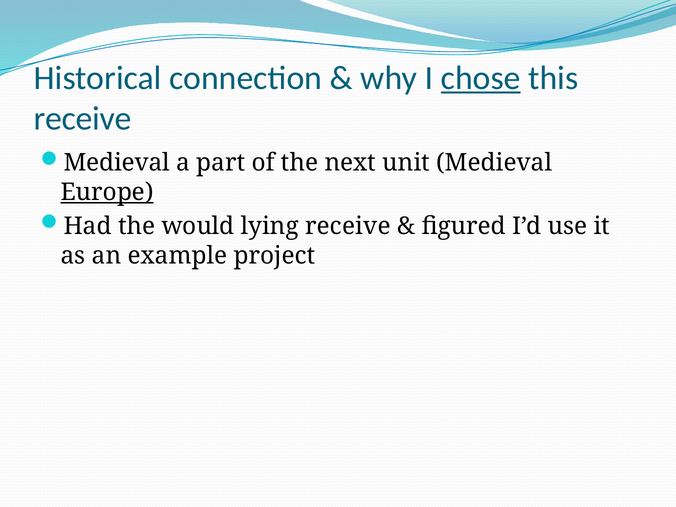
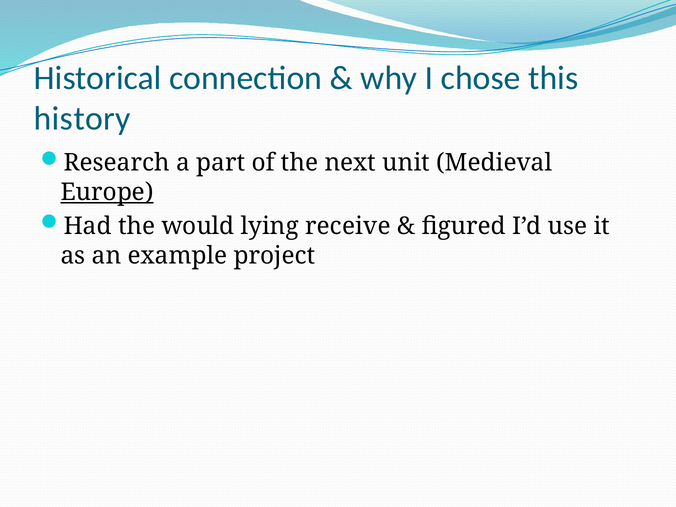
chose underline: present -> none (481, 78)
receive: receive -> history (82, 119)
Medieval: Medieval -> Research (117, 163)
